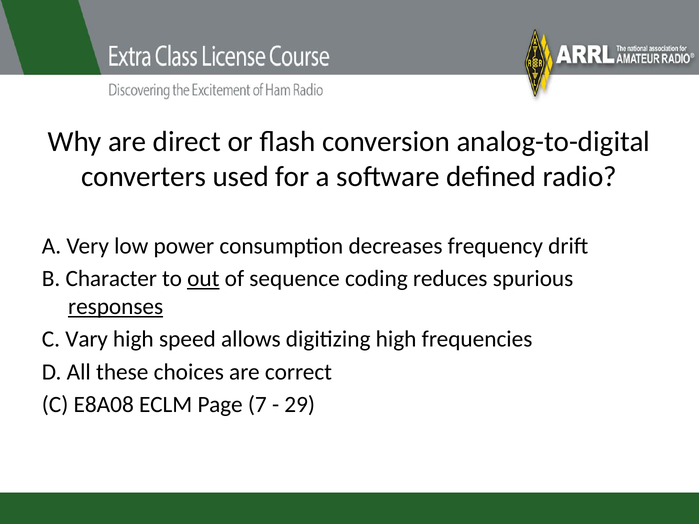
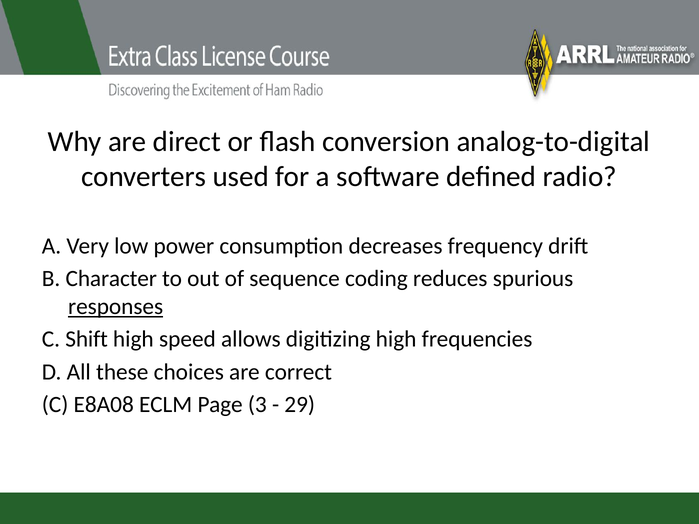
out underline: present -> none (203, 279)
Vary: Vary -> Shift (87, 339)
7: 7 -> 3 (257, 405)
